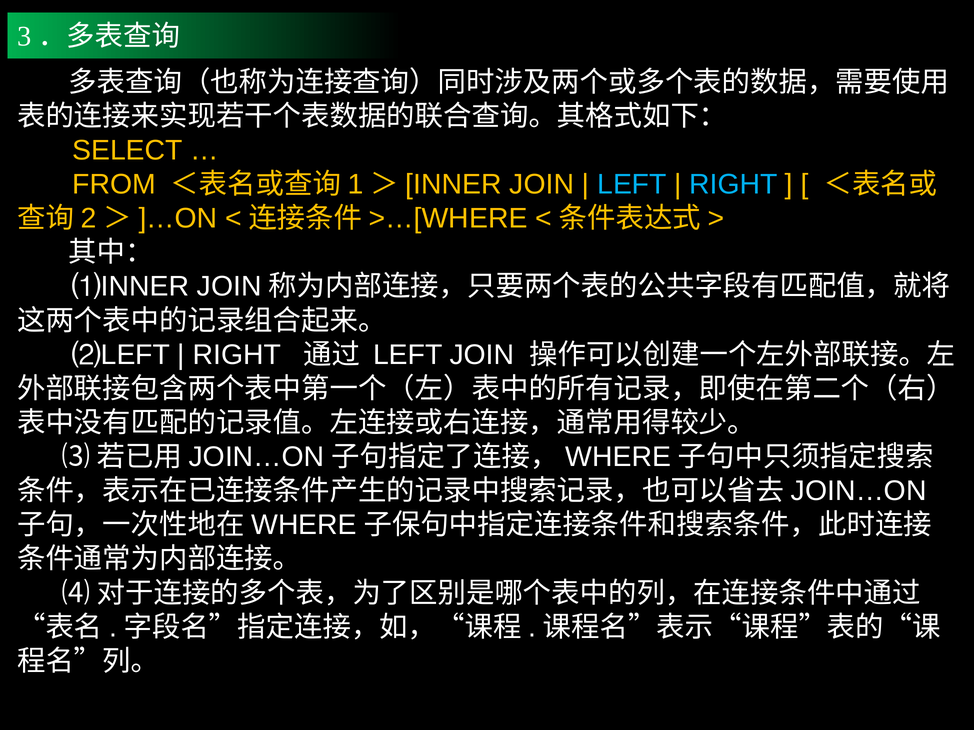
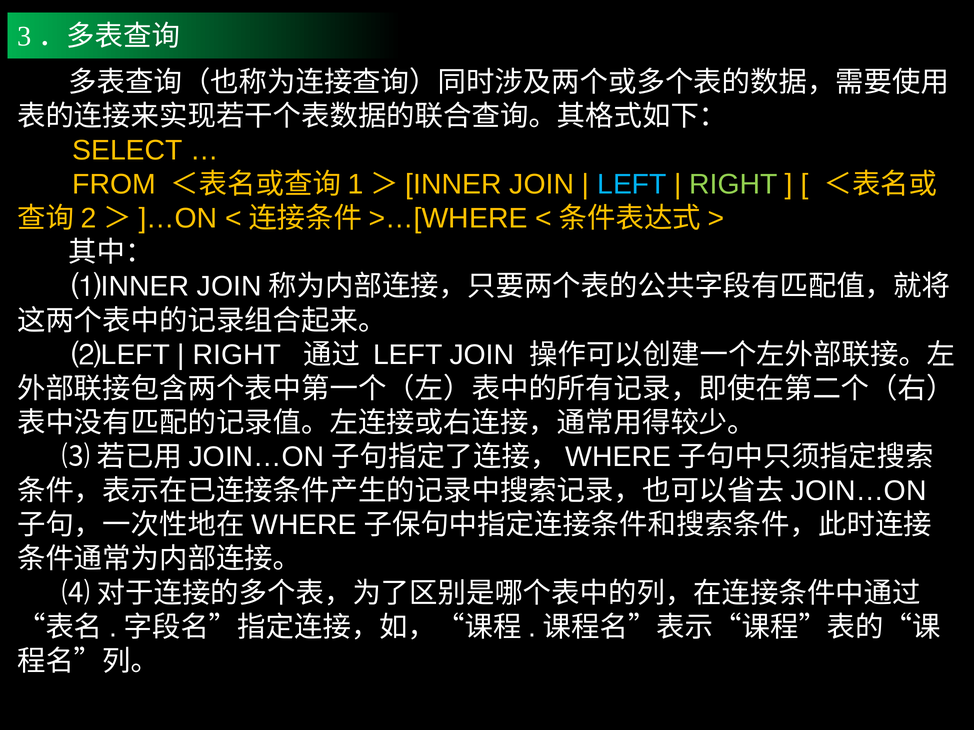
RIGHT colour: light blue -> light green (733, 185)
